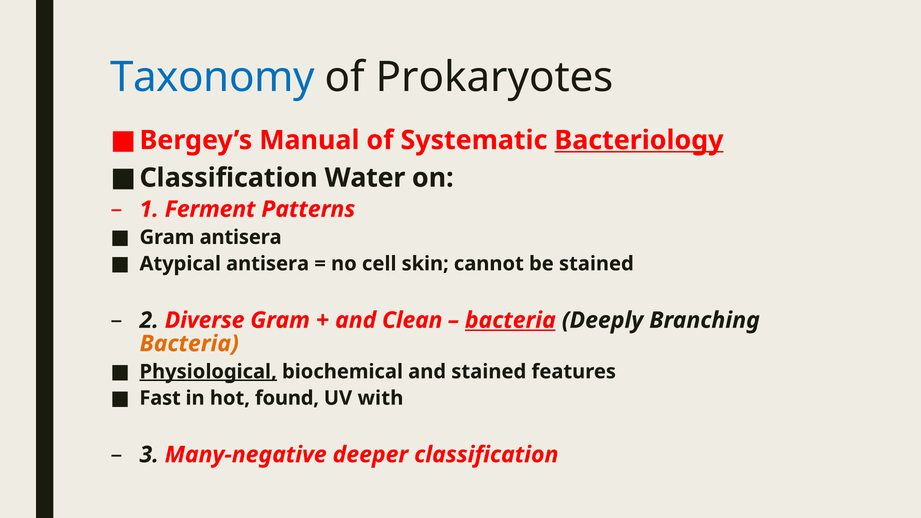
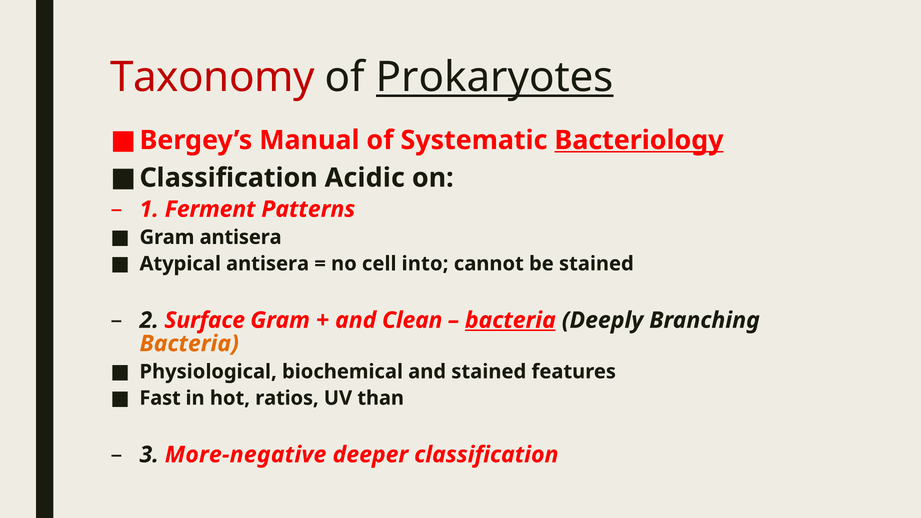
Taxonomy colour: blue -> red (212, 77)
Prokaryotes underline: none -> present (495, 77)
Water: Water -> Acidic (365, 178)
skin: skin -> into (425, 264)
Diverse: Diverse -> Surface (205, 320)
Physiological underline: present -> none (208, 372)
found: found -> ratios (287, 398)
with: with -> than (381, 398)
Many-negative: Many-negative -> More-negative (246, 455)
